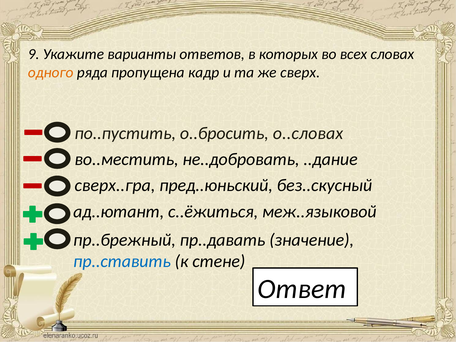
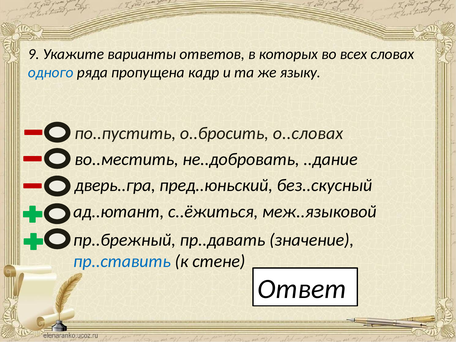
одного colour: orange -> blue (51, 72)
сверх: сверх -> языку (300, 72)
сверх..гра: сверх..гра -> дверь..гра (115, 185)
